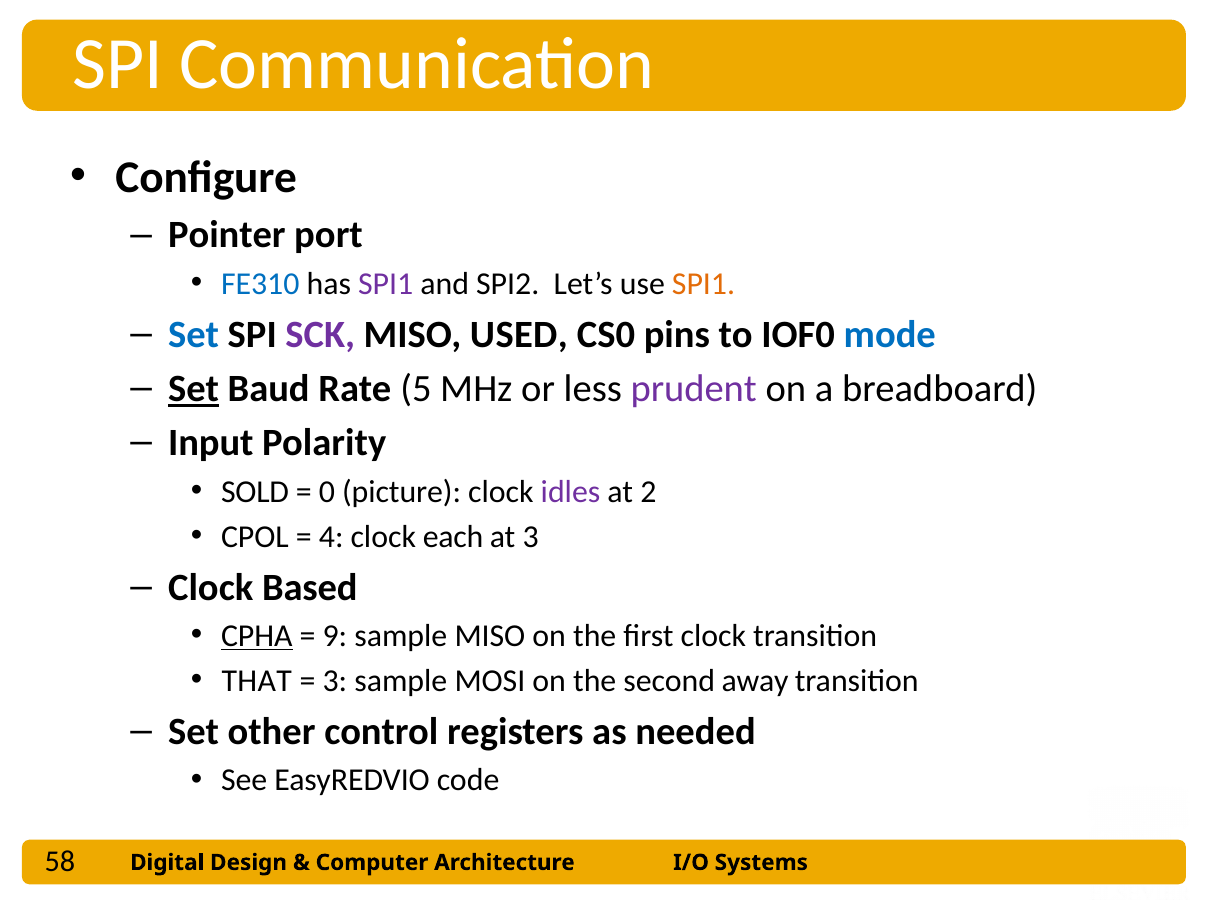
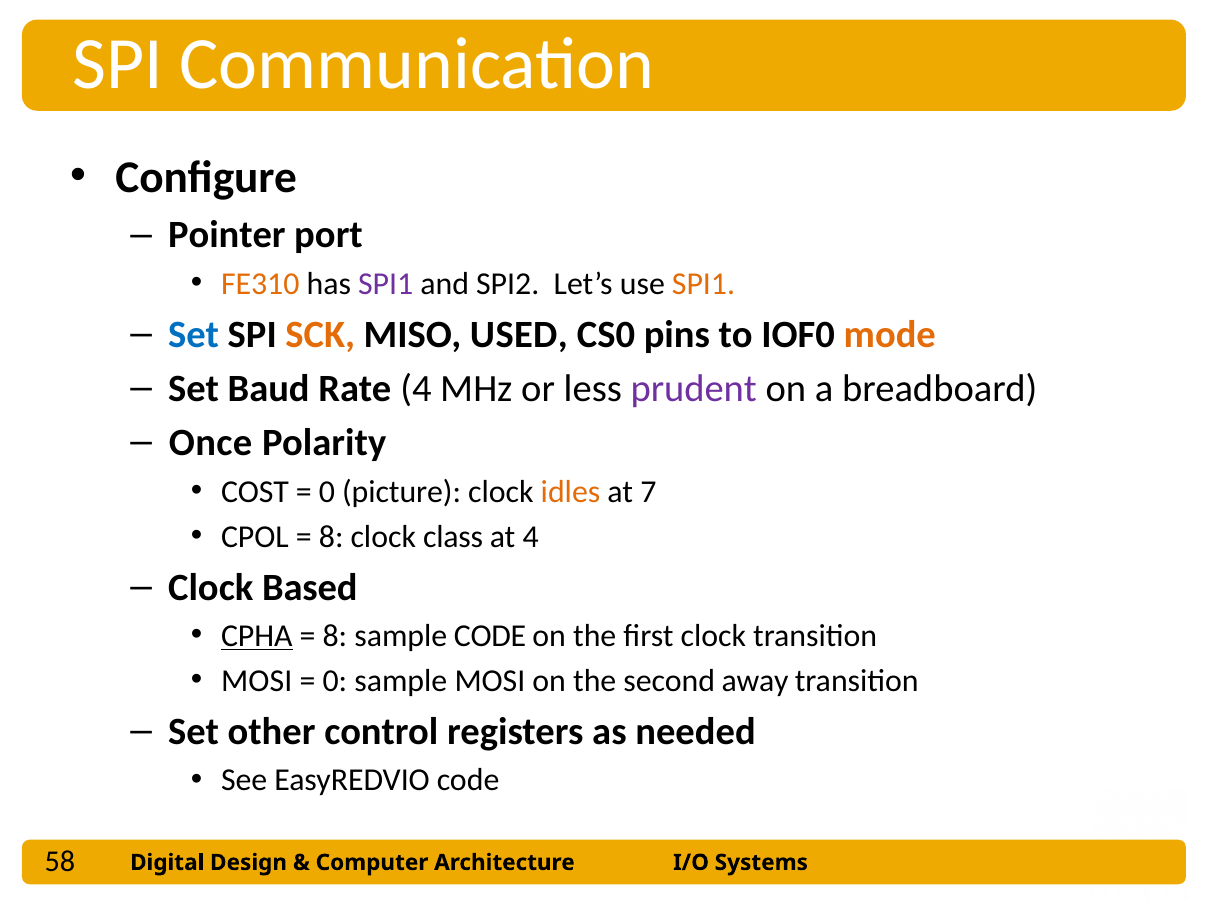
FE310 colour: blue -> orange (260, 284)
SCK colour: purple -> orange (320, 334)
mode colour: blue -> orange (890, 334)
Set underline: present -> none (194, 389)
Rate 5: 5 -> 4 (416, 389)
Input: Input -> Once (211, 443)
SOLD: SOLD -> COST (255, 492)
idles colour: purple -> orange (571, 492)
2: 2 -> 7 (648, 492)
4: 4 -> 8 (331, 537)
each: each -> class (453, 537)
at 3: 3 -> 4 (531, 537)
9: 9 -> 8 (335, 636)
sample MISO: MISO -> CODE (490, 636)
THAT: THAT -> MOSI (257, 681)
3: 3 -> 0 (335, 681)
